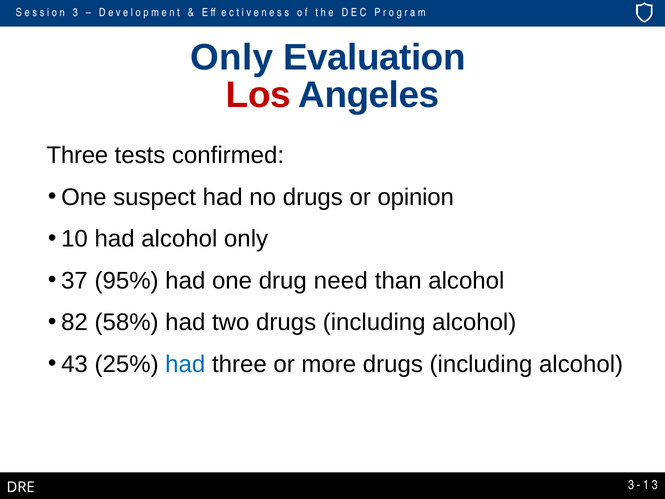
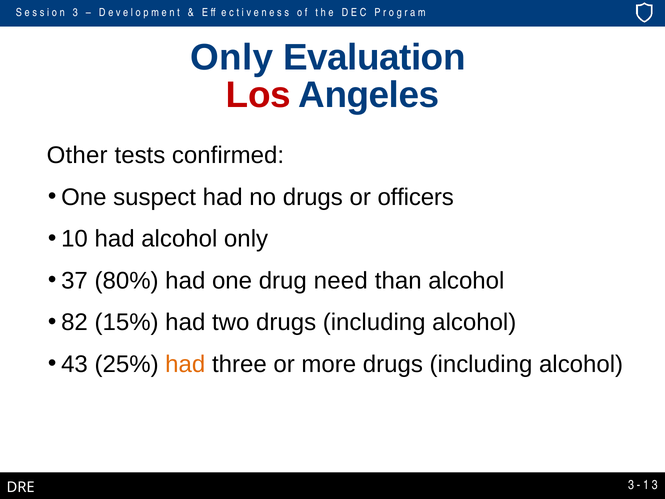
Three: Three -> Other (77, 155)
opinion: opinion -> officers (416, 197)
95%: 95% -> 80% (127, 281)
58%: 58% -> 15% (127, 322)
had colour: blue -> orange (185, 364)
